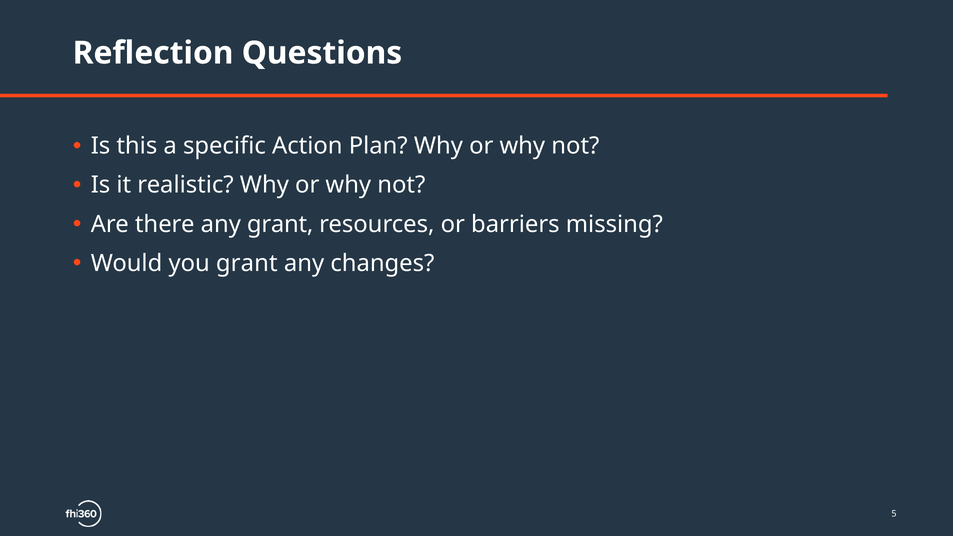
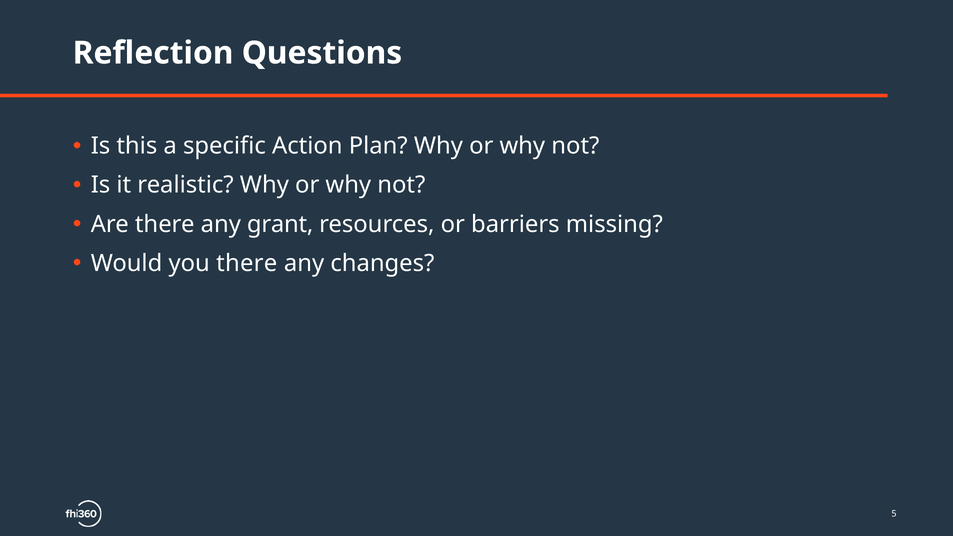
you grant: grant -> there (247, 263)
